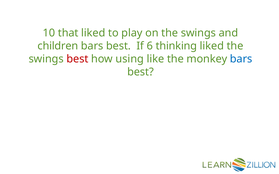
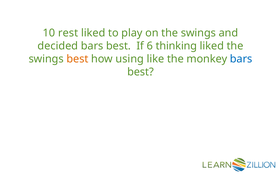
that: that -> rest (68, 33)
children: children -> decided (58, 46)
best colour: red -> orange (77, 59)
